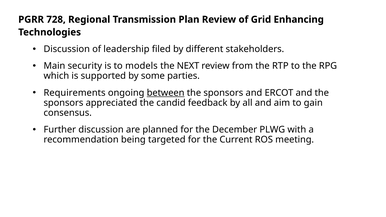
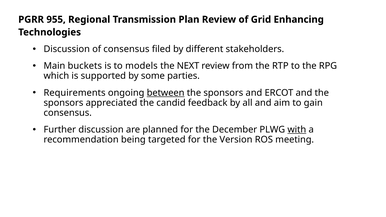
728: 728 -> 955 (56, 20)
of leadership: leadership -> consensus (126, 49)
security: security -> buckets (85, 66)
with underline: none -> present (297, 130)
Current: Current -> Version (236, 140)
